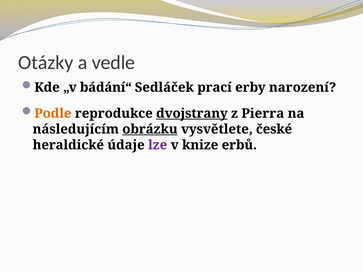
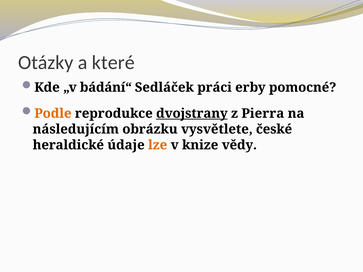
vedle: vedle -> které (113, 63)
prací: prací -> práci (215, 87)
narození: narození -> pomocné (303, 87)
obrázku underline: present -> none (150, 129)
lze colour: purple -> orange (158, 145)
erbů: erbů -> vědy (239, 145)
